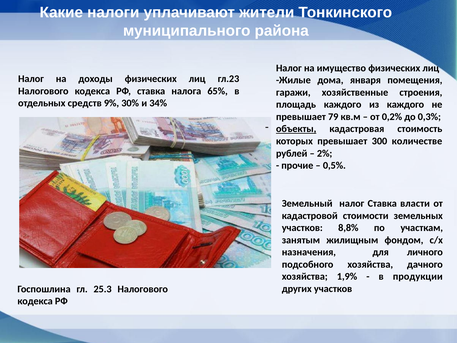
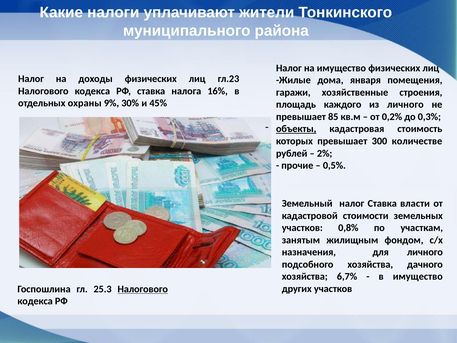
65%: 65% -> 16% (218, 91)
средств: средств -> охраны (85, 103)
34%: 34% -> 45% (158, 103)
из каждого: каждого -> личного (405, 105)
79: 79 -> 85 (333, 117)
8,8%: 8,8% -> 0,8% (348, 228)
1,9%: 1,9% -> 6,7% (347, 276)
в продукции: продукции -> имущество (418, 276)
Налогового underline: none -> present (143, 289)
